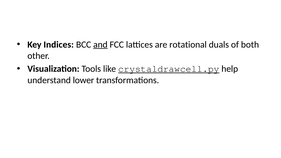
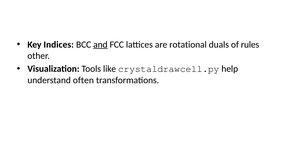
both: both -> rules (250, 45)
crystaldrawcell.py underline: present -> none (169, 69)
lower: lower -> often (83, 80)
